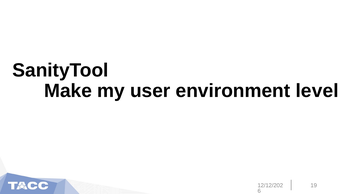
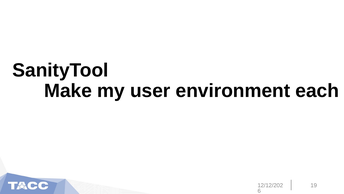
level: level -> each (317, 91)
